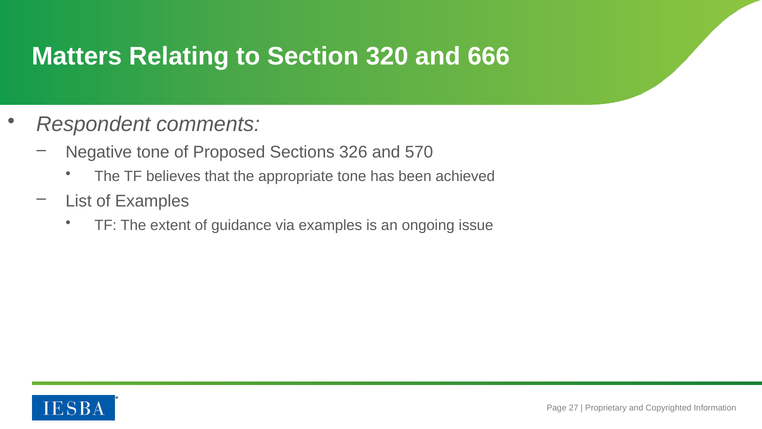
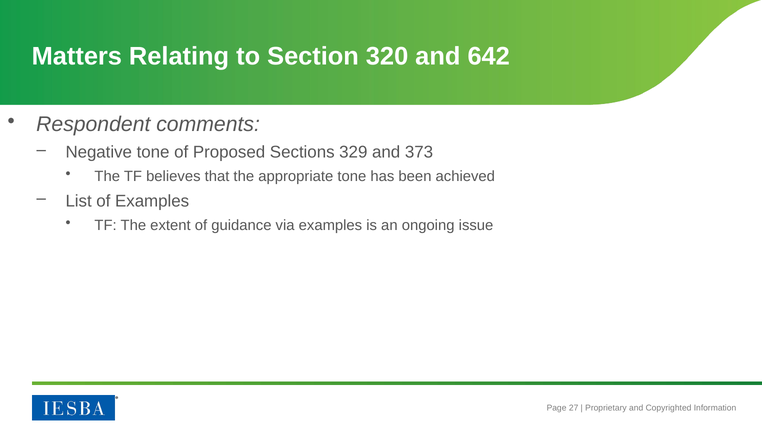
666: 666 -> 642 (489, 57)
326: 326 -> 329 (353, 152)
570: 570 -> 373 (419, 152)
